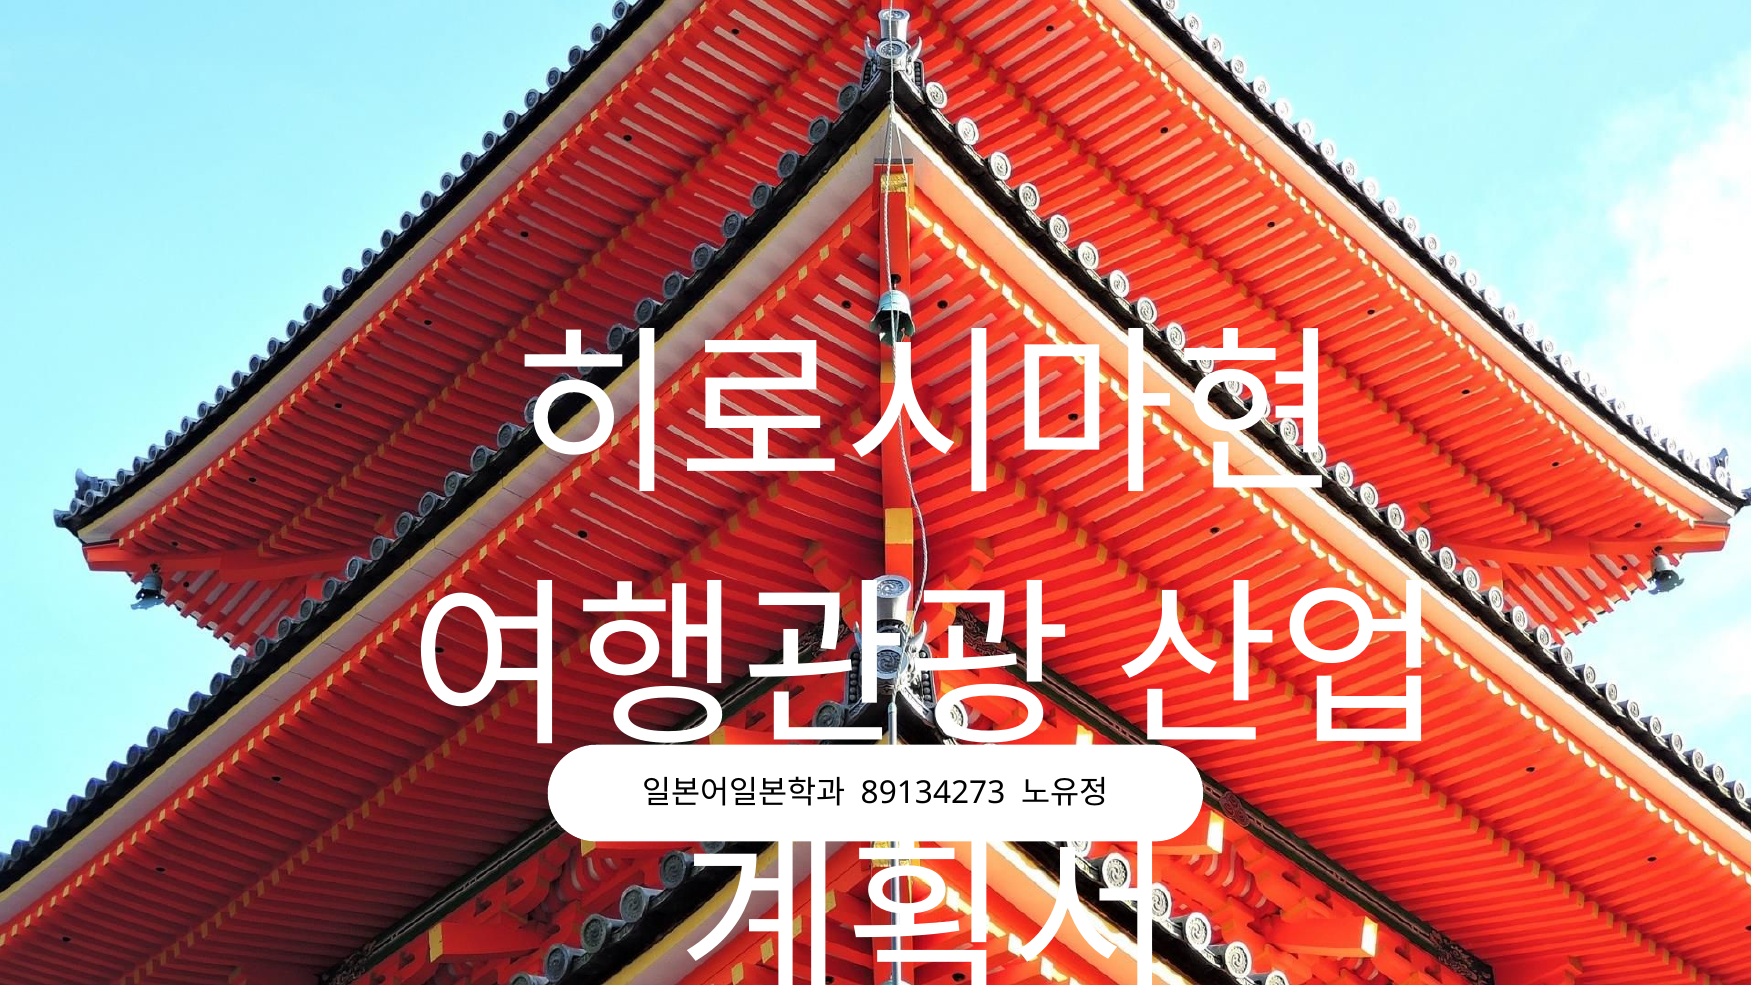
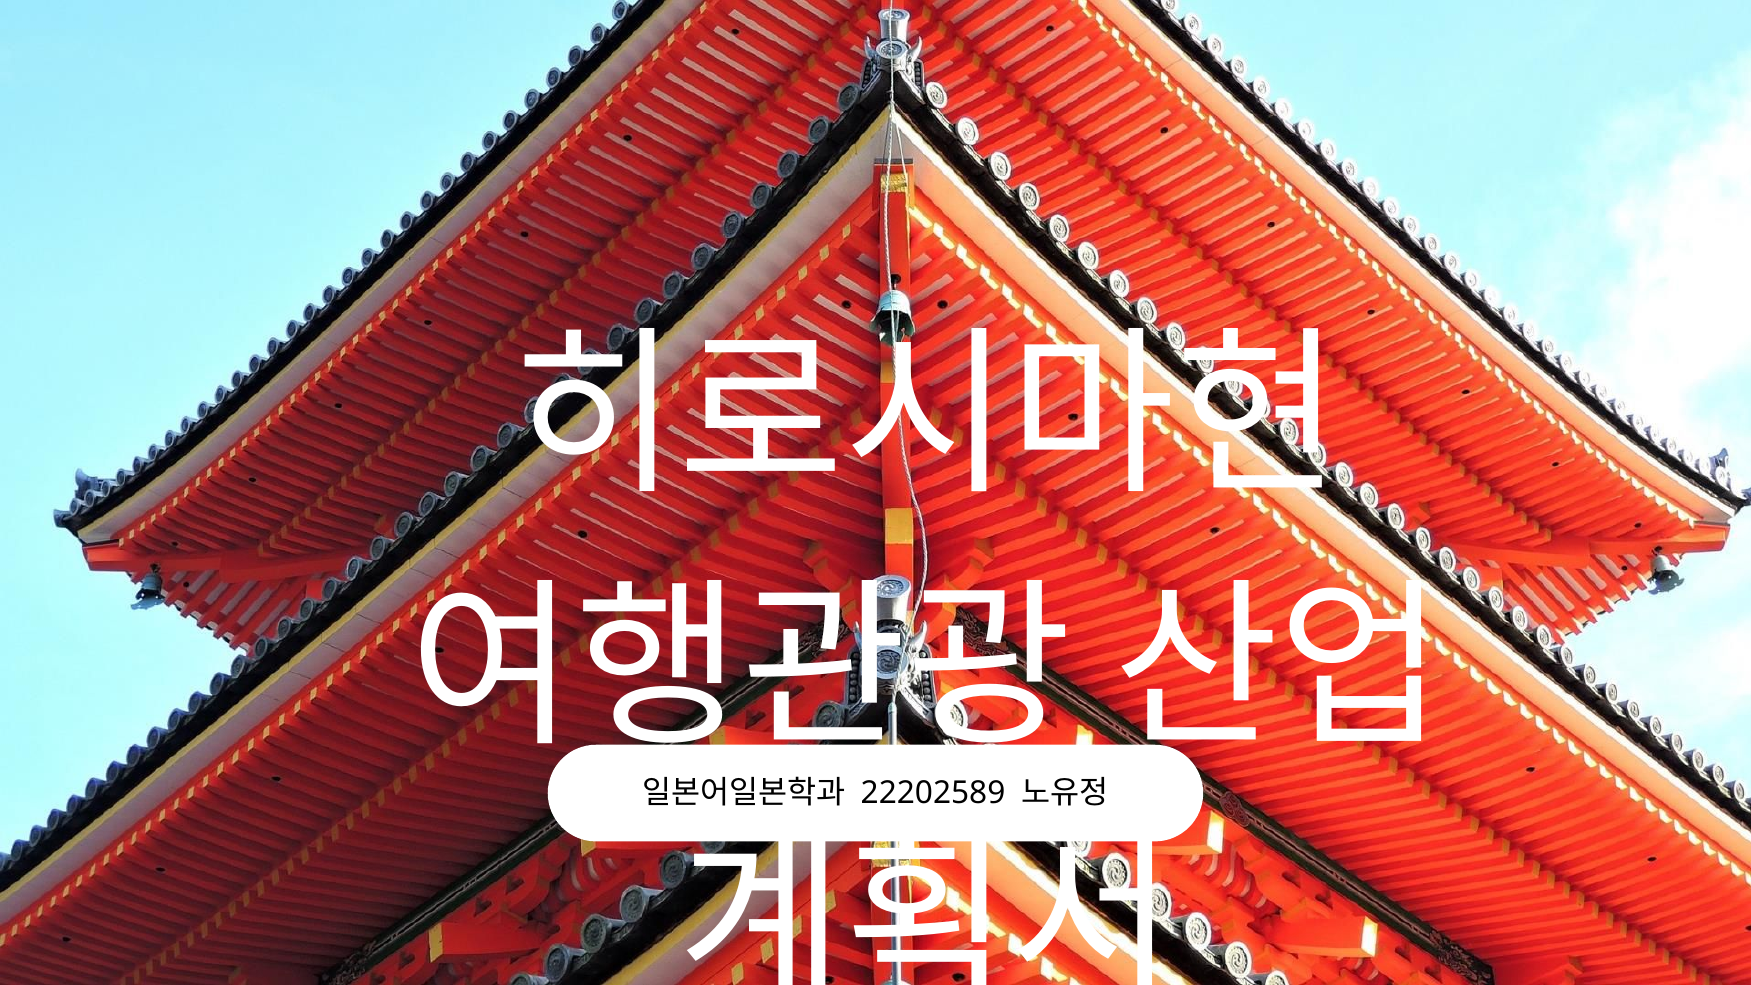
89134273: 89134273 -> 22202589 (933, 793)
